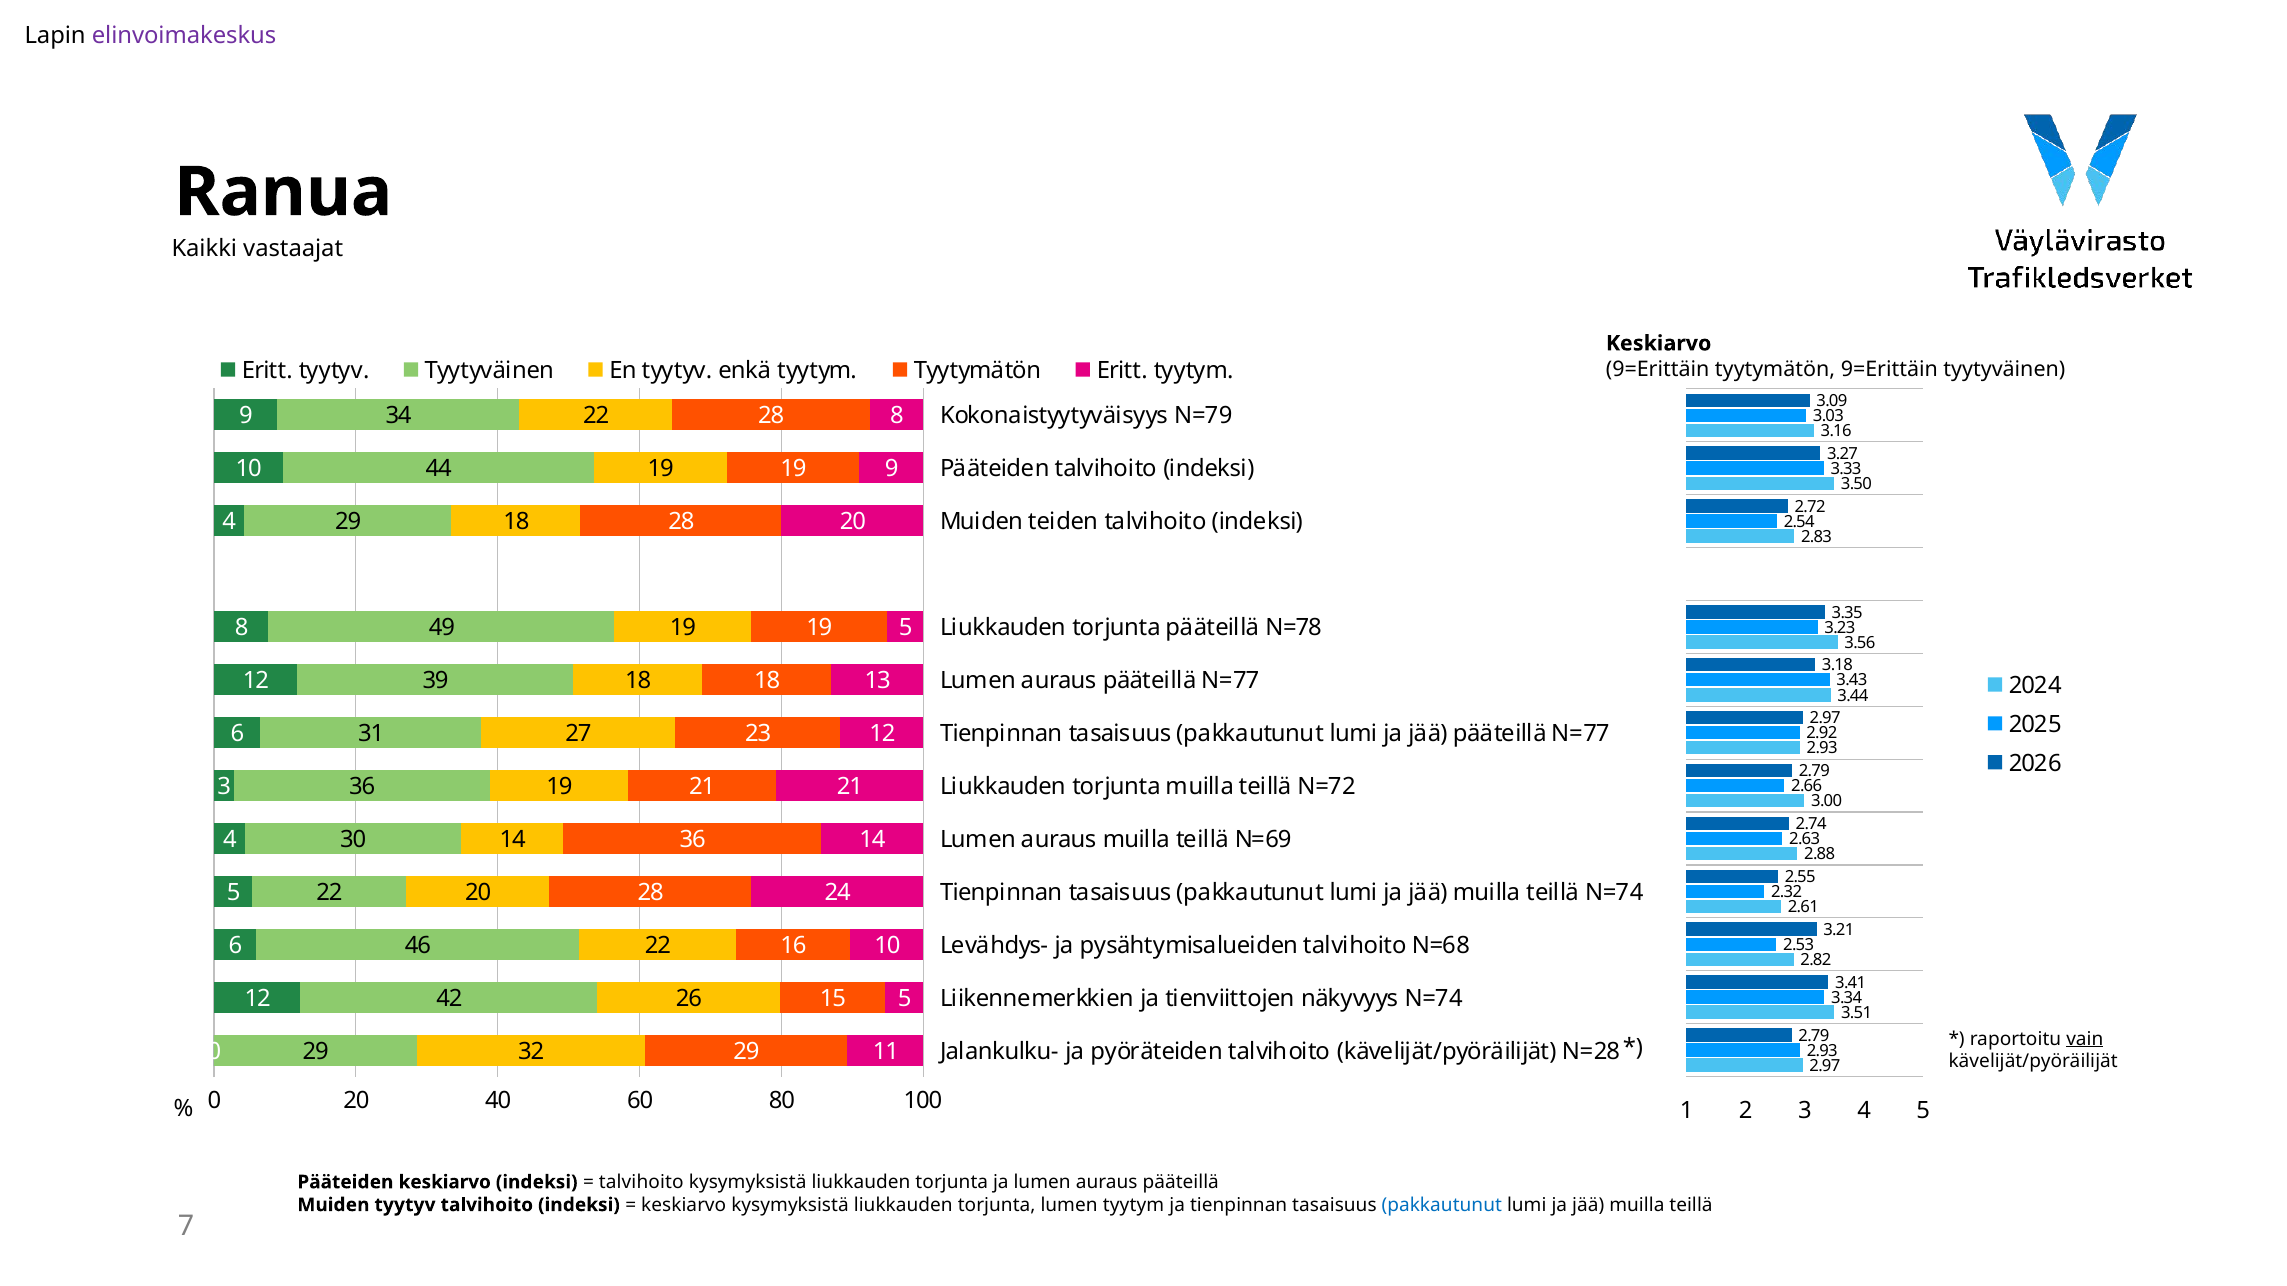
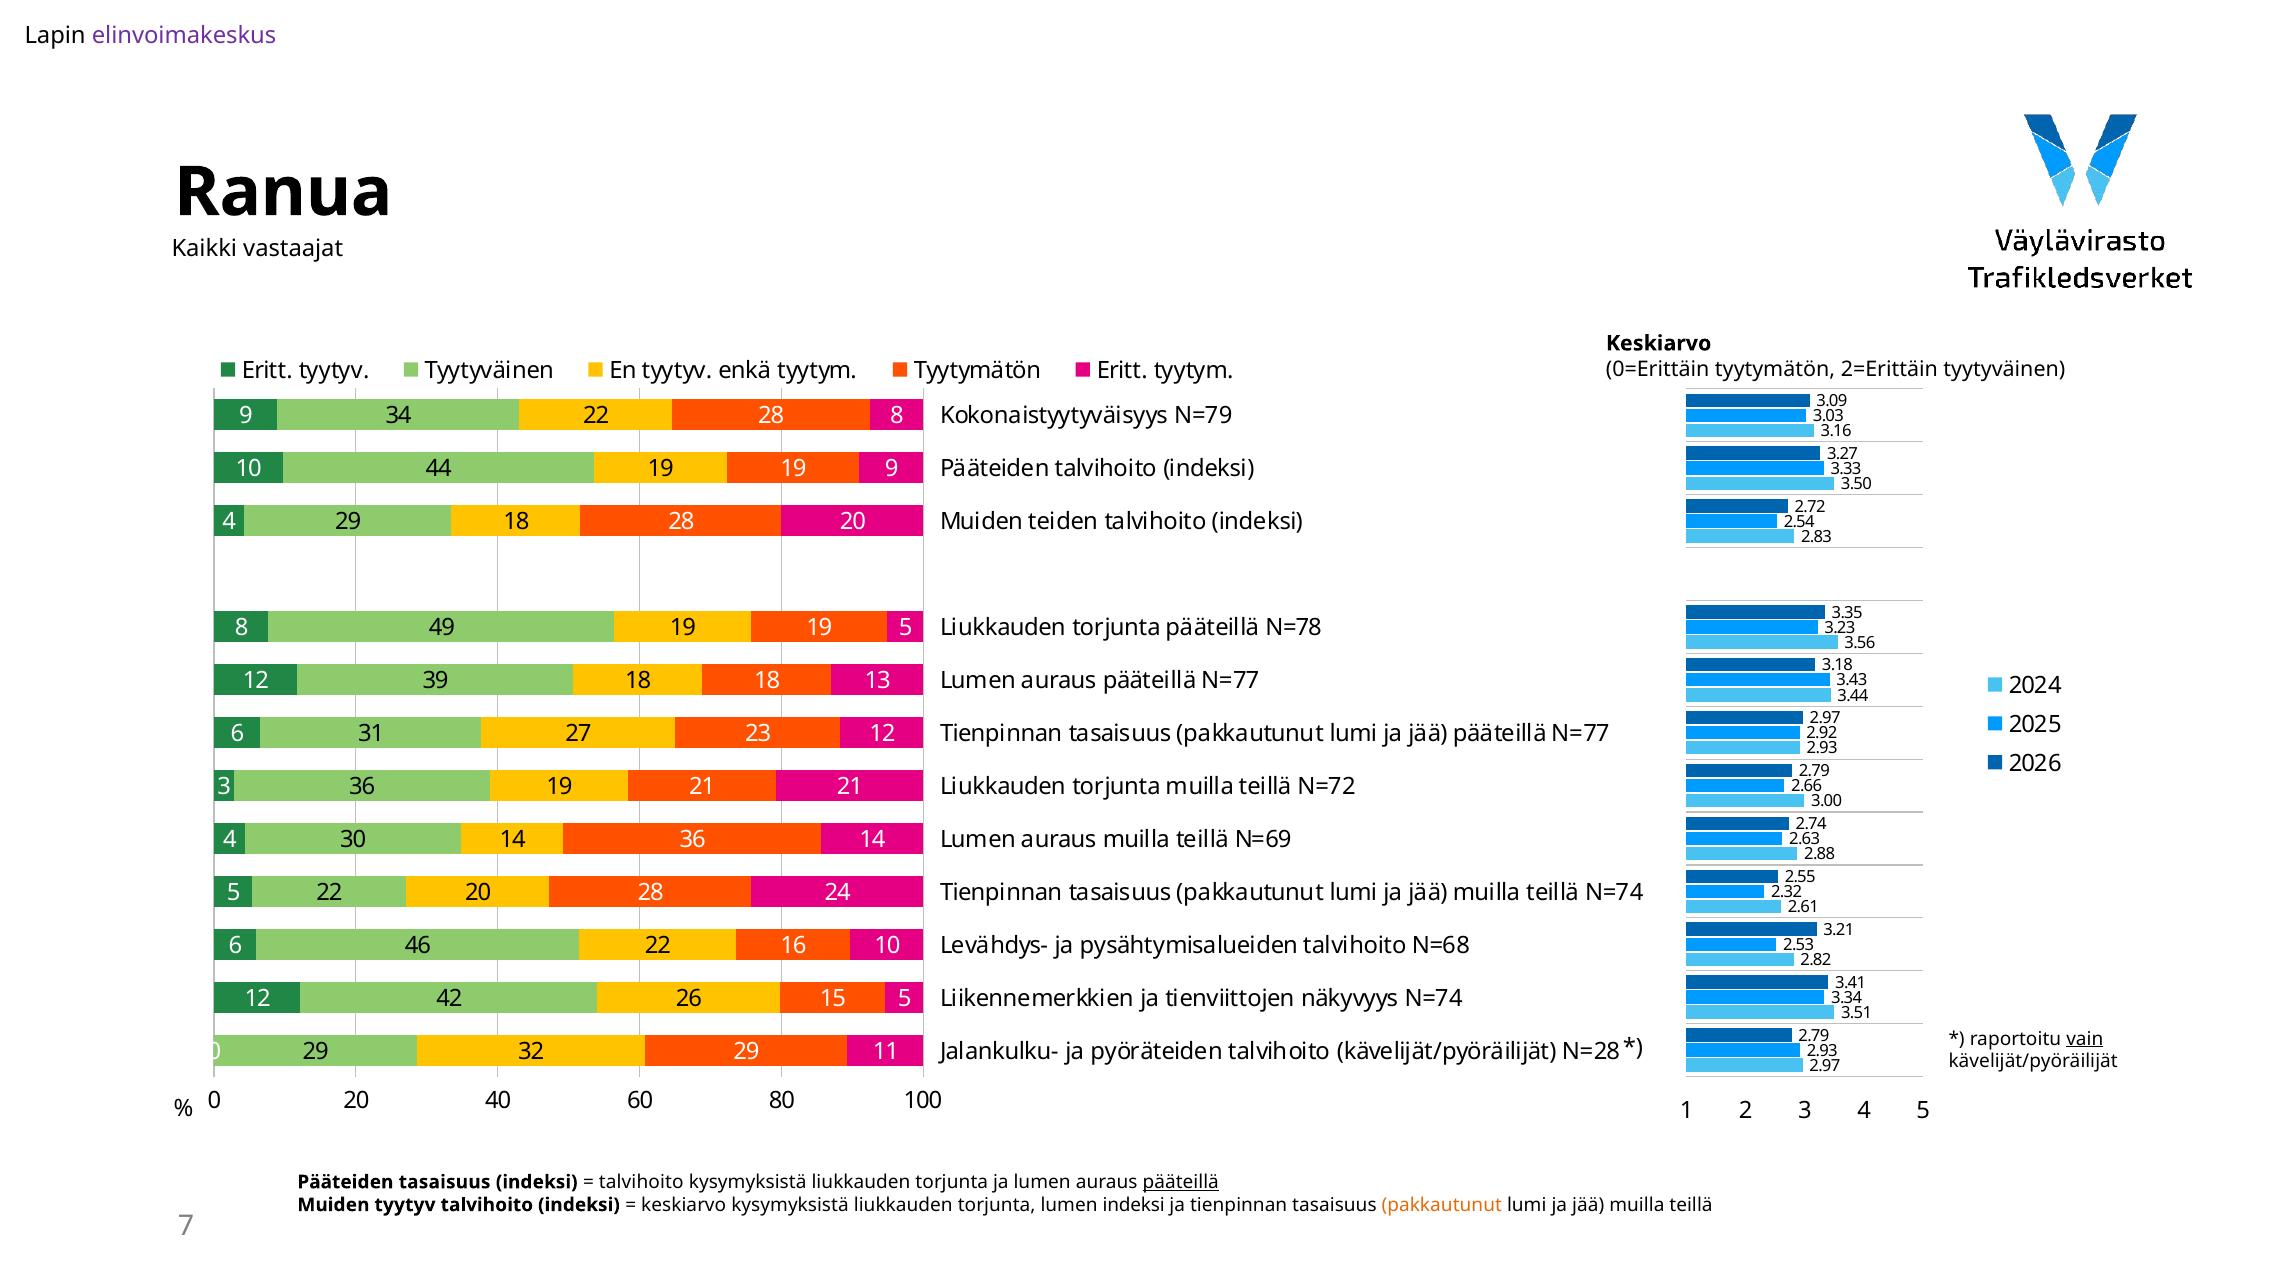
9=Erittäin: 9=Erittäin -> 0=Erittäin (1658, 369)
tyytymätön 9=Erittäin: 9=Erittäin -> 2=Erittäin (1889, 369)
Pääteiden keskiarvo: keskiarvo -> tasaisuus (445, 1182)
pääteillä underline: none -> present (1181, 1182)
lumen tyytym: tyytym -> indeksi (1134, 1205)
pakkautunut colour: blue -> orange (1442, 1205)
